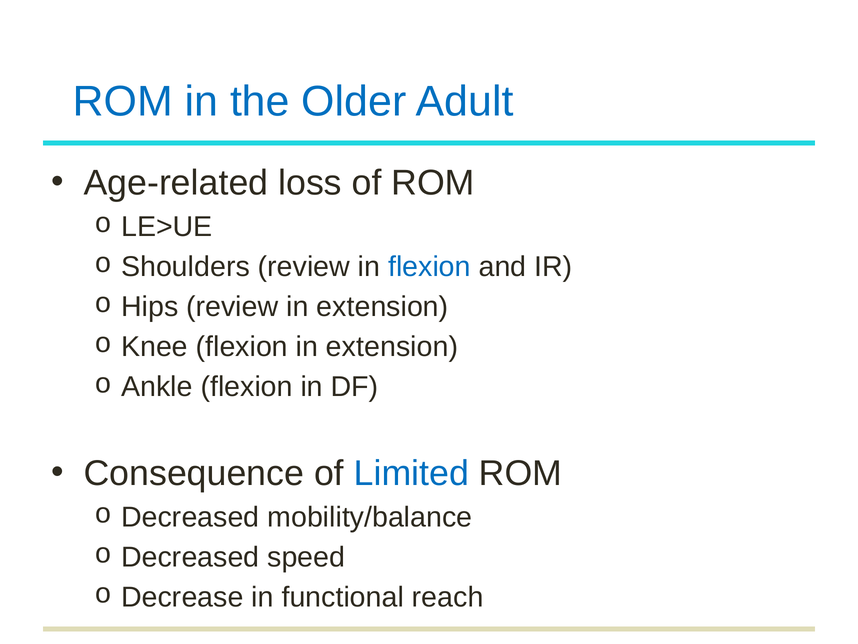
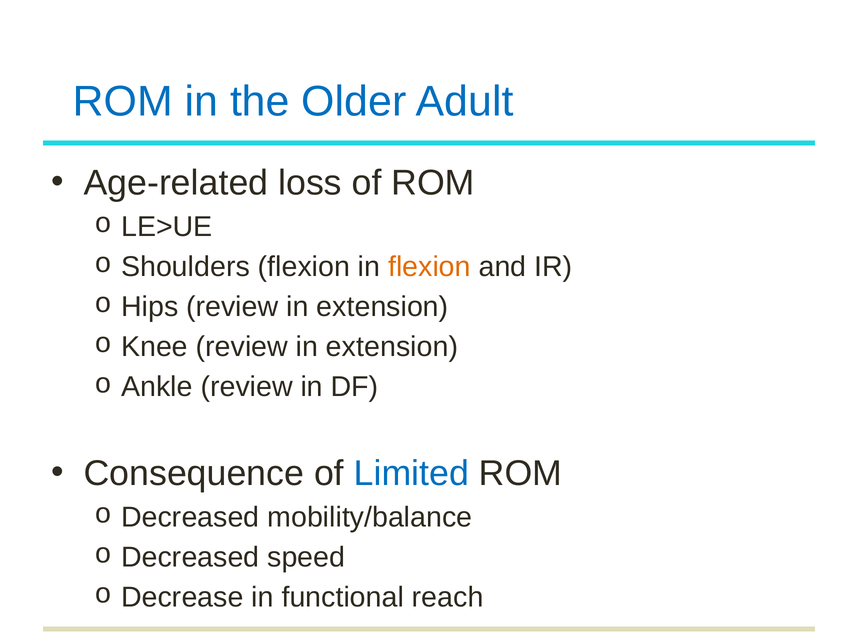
Shoulders review: review -> flexion (304, 267)
flexion colour: blue -> orange (429, 267)
Knee flexion: flexion -> review (242, 347)
Ankle flexion: flexion -> review (247, 387)
